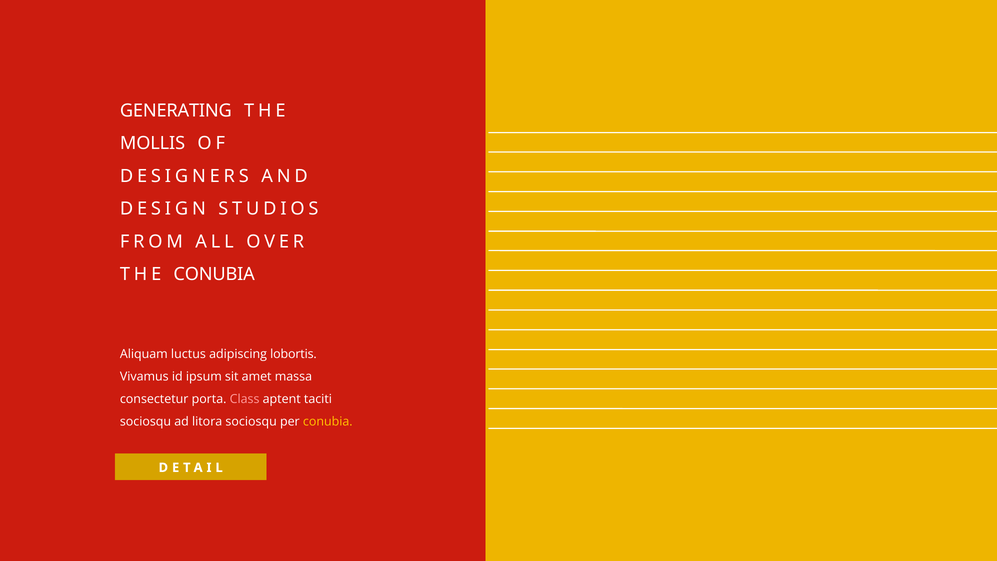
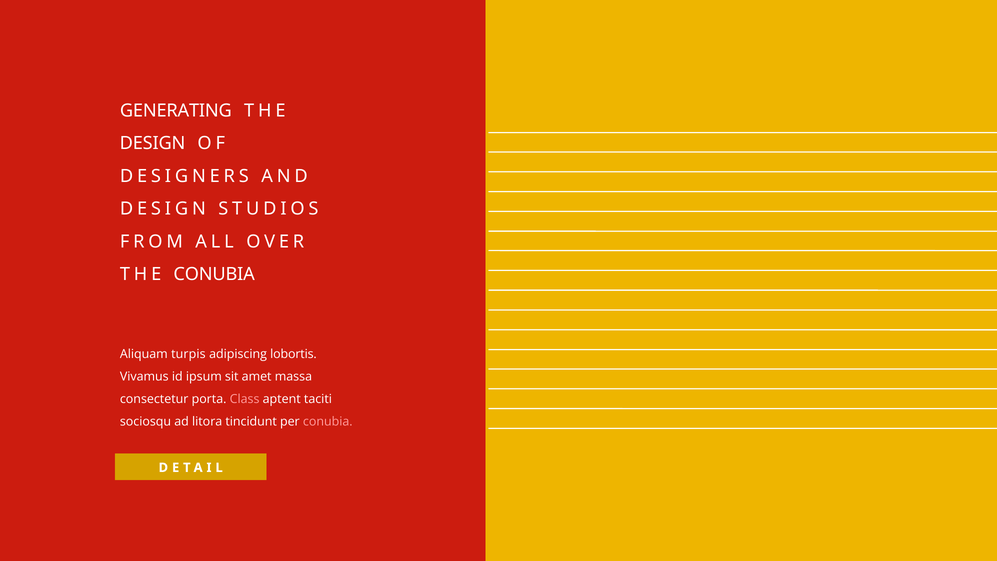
MOLLIS: MOLLIS -> DESIGN (153, 143)
luctus: luctus -> turpis (188, 354)
litora sociosqu: sociosqu -> tincidunt (251, 421)
conubia colour: yellow -> pink (328, 421)
